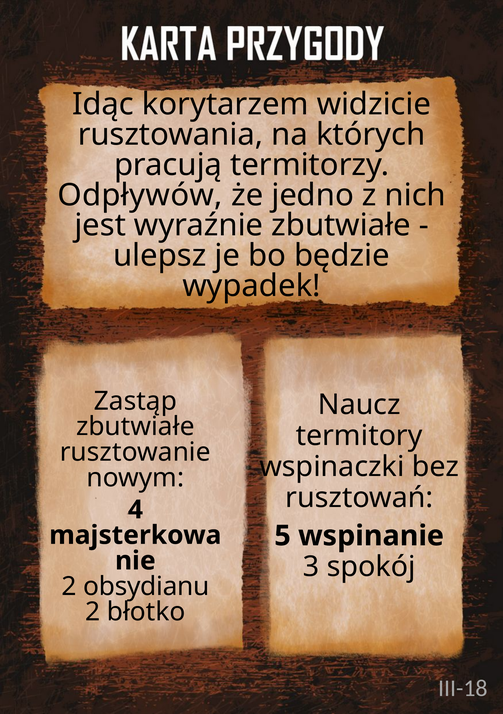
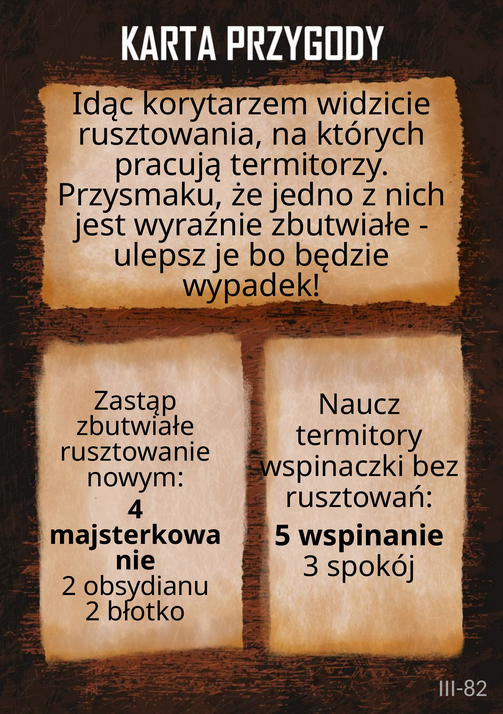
Odpływów: Odpływów -> Przysmaku (140, 195)
III-18: III-18 -> III-82 (463, 689)
